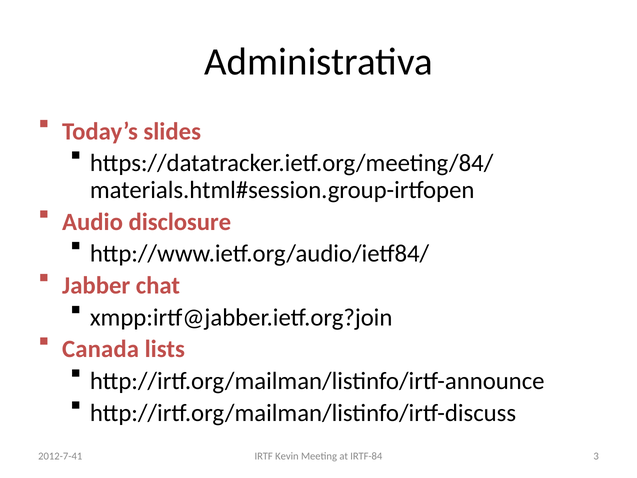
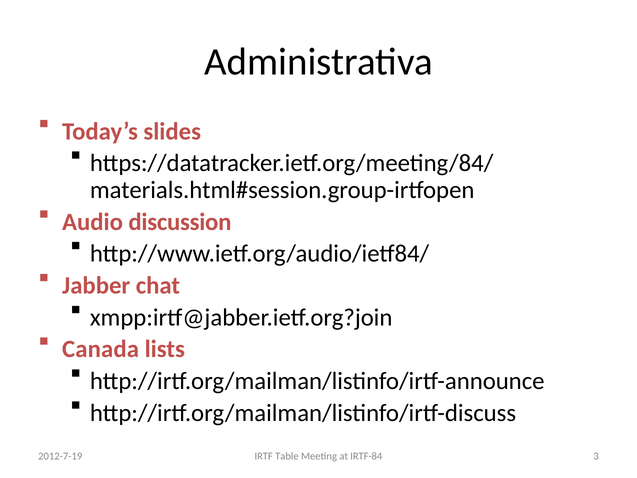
disclosure: disclosure -> discussion (180, 222)
Kevin: Kevin -> Table (287, 456)
2012-7-41: 2012-7-41 -> 2012-7-19 (60, 456)
